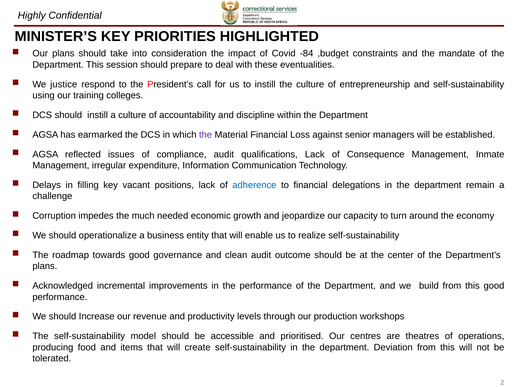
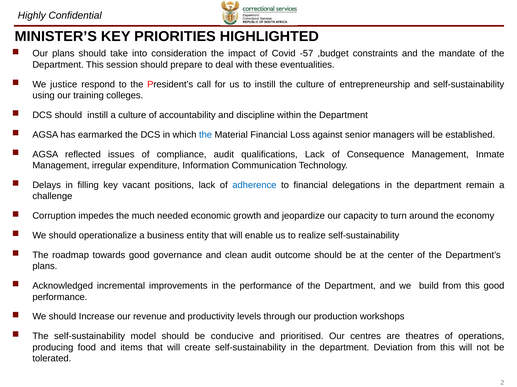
-84: -84 -> -57 (307, 54)
the colour: purple -> blue (206, 135)
accessible: accessible -> conducive (232, 337)
